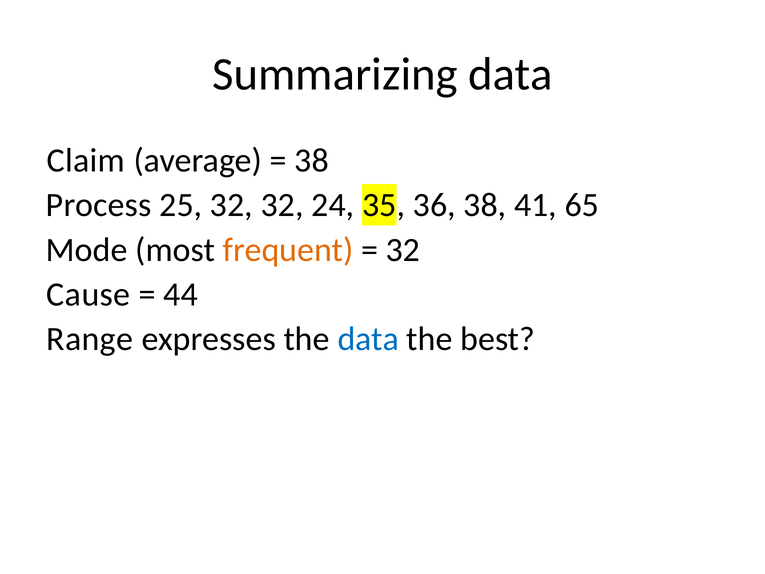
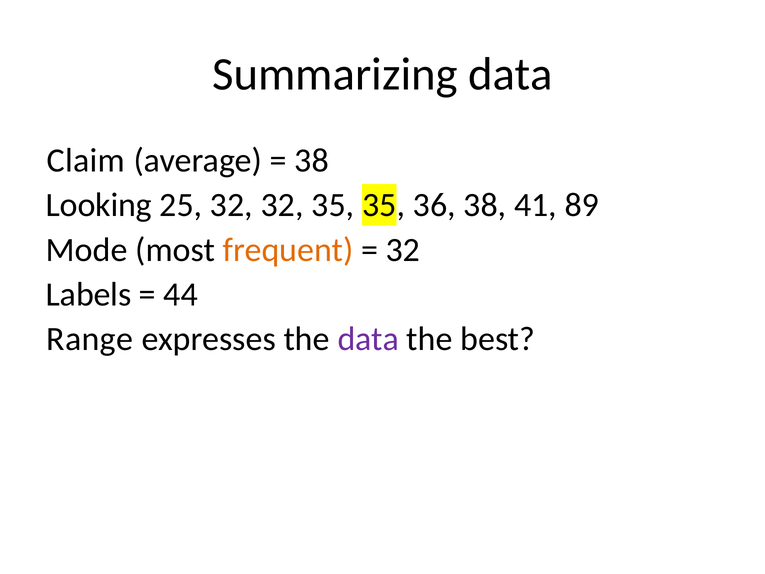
Process: Process -> Looking (99, 205)
32 24: 24 -> 35 (333, 205)
65: 65 -> 89 (582, 205)
Cause: Cause -> Labels (89, 294)
data colour: blue -> purple (368, 339)
